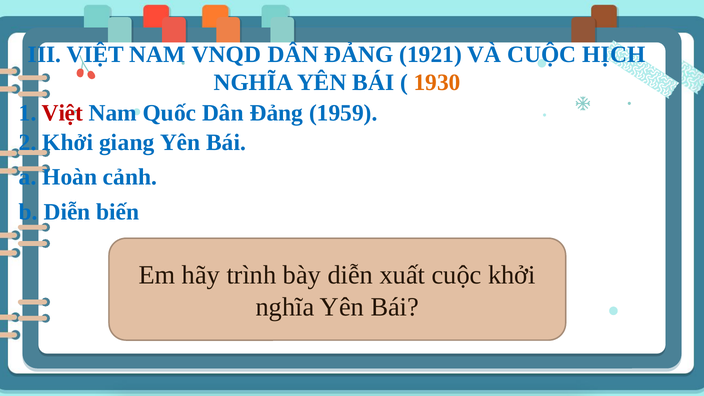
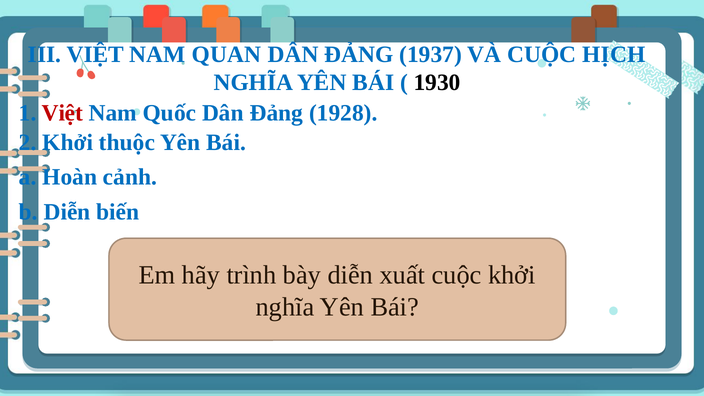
VNQD: VNQD -> QUAN (226, 54)
1921: 1921 -> 1937 (431, 54)
1930 colour: orange -> black (437, 82)
1959: 1959 -> 1928 (343, 113)
giang: giang -> thuộc (127, 142)
